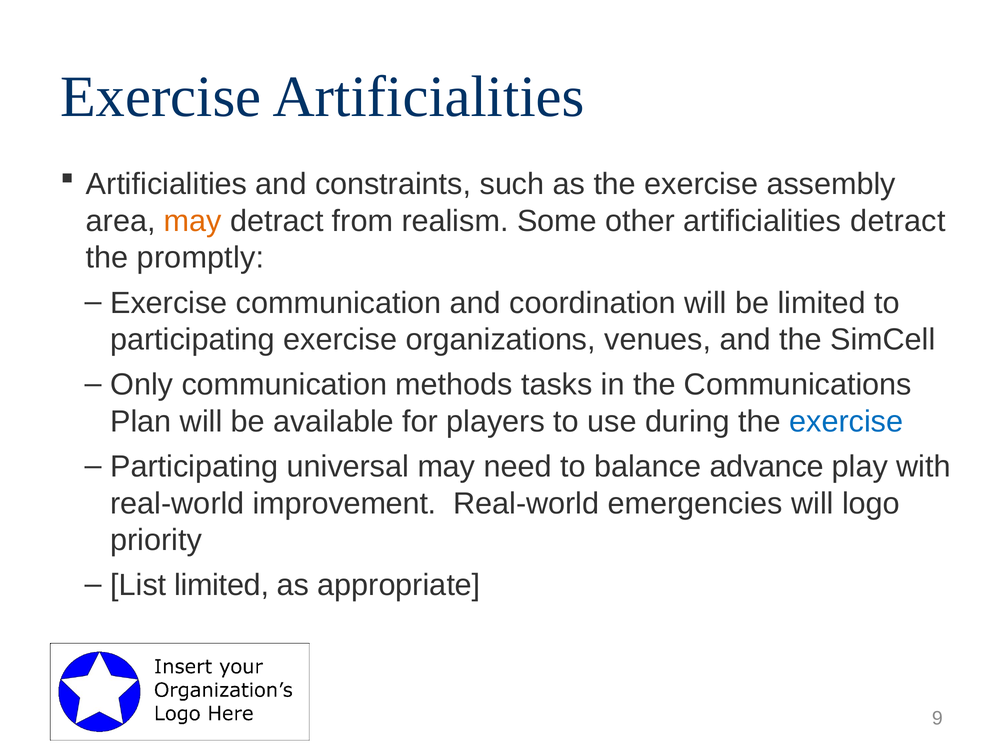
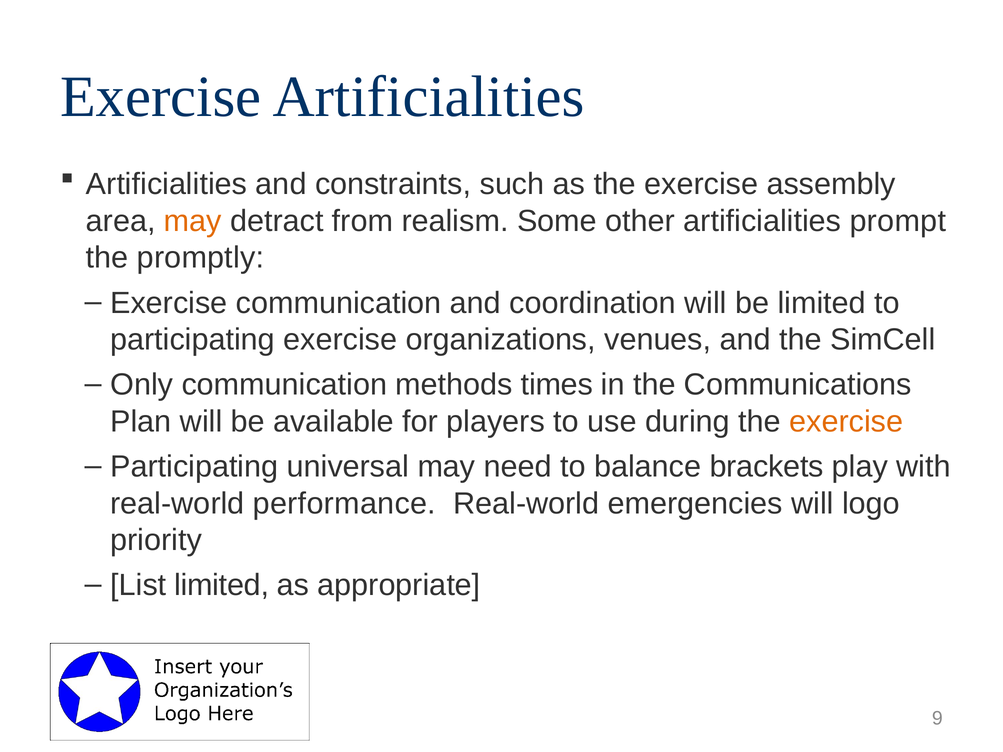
artificialities detract: detract -> prompt (898, 221)
tasks: tasks -> times (557, 385)
exercise colour: blue -> orange (846, 422)
advance: advance -> brackets (767, 467)
improvement: improvement -> performance (344, 504)
